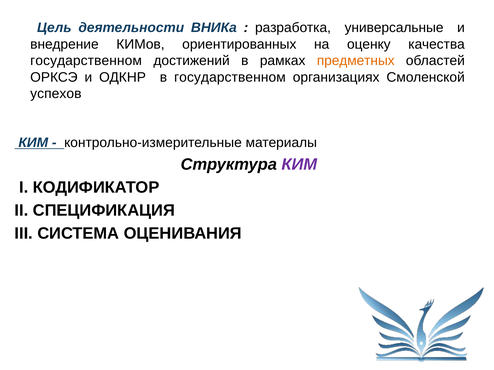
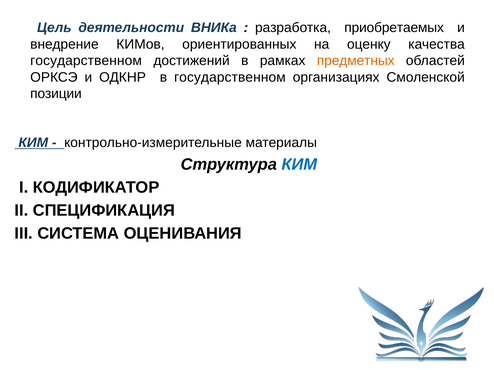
универсальные: универсальные -> приобретаемых (394, 28)
успехов: успехов -> позиции (56, 94)
КИМ colour: purple -> blue (299, 164)
